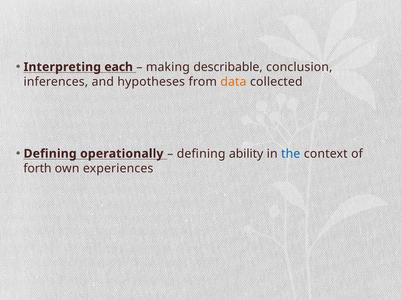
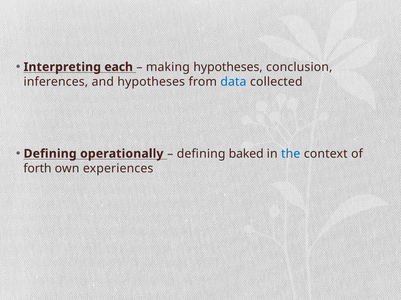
making describable: describable -> hypotheses (228, 67)
data colour: orange -> blue (233, 82)
ability: ability -> baked (246, 154)
